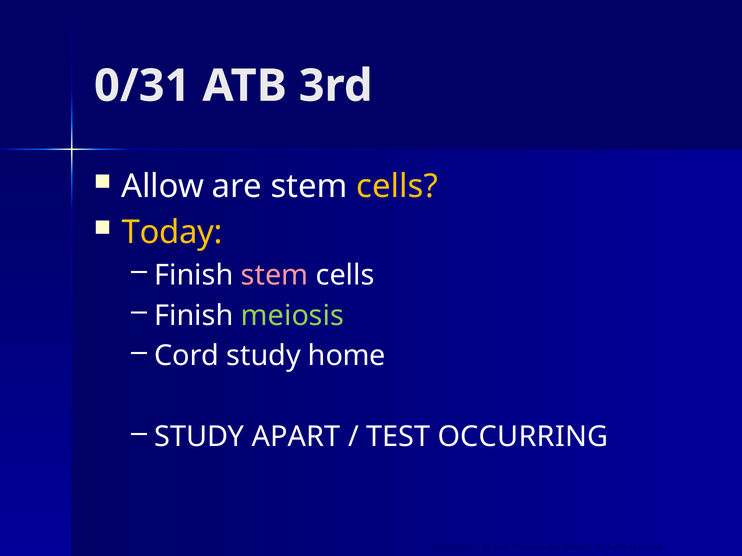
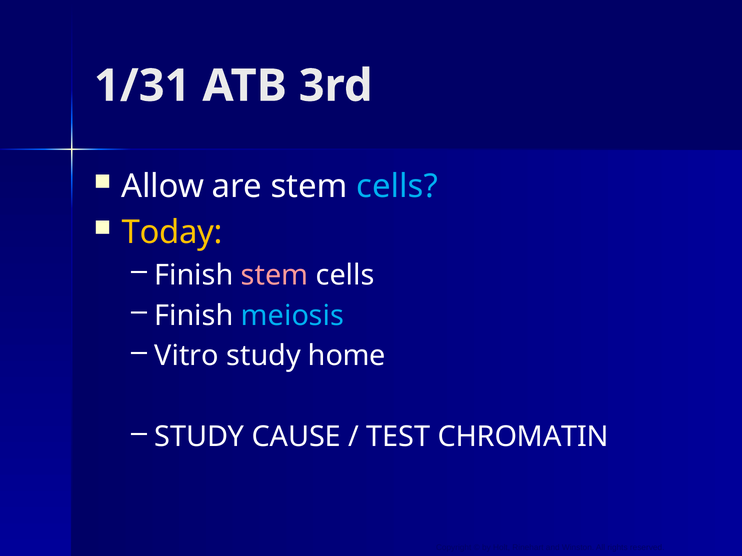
0/31: 0/31 -> 1/31 (142, 86)
cells colour: yellow -> light blue (397, 187)
meiosis colour: light green -> light blue (292, 316)
Cord: Cord -> Vitro (187, 356)
APART: APART -> CAUSE (296, 437)
OCCURRING: OCCURRING -> CHROMATIN (523, 437)
